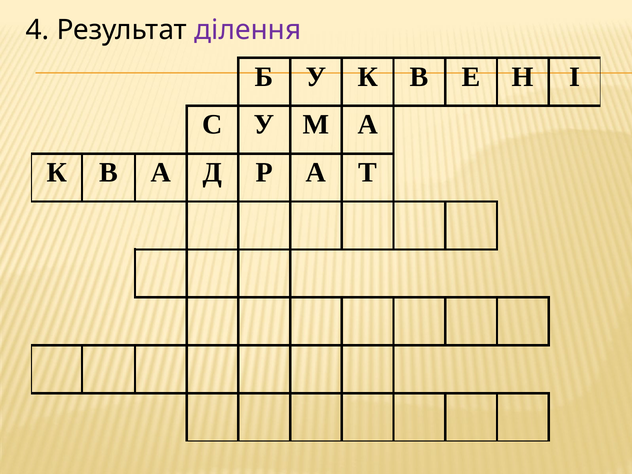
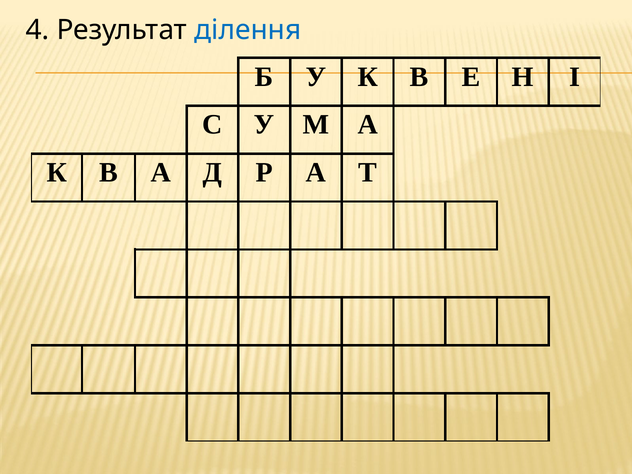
ділення colour: purple -> blue (248, 30)
